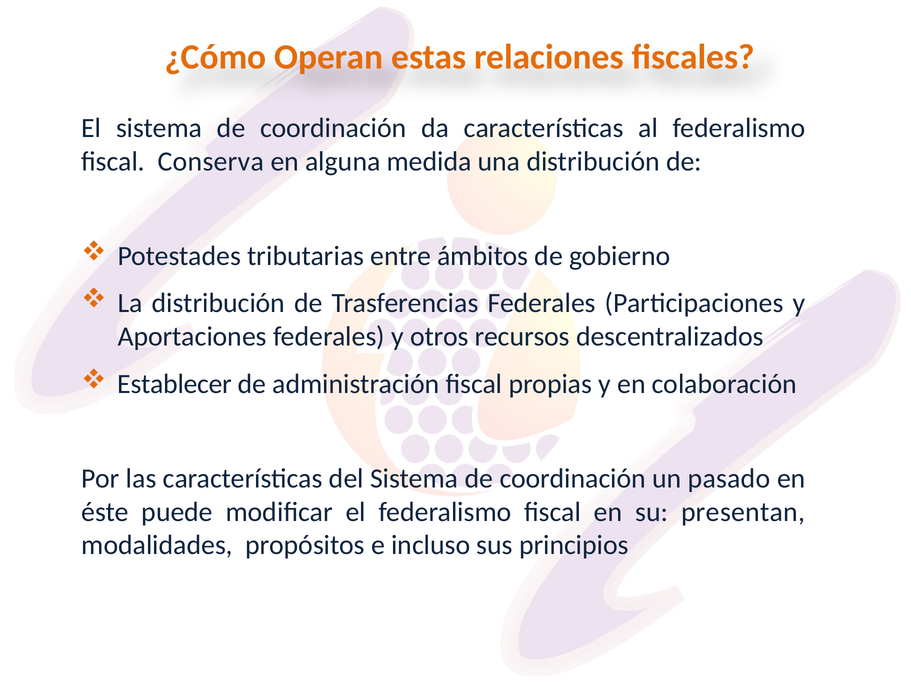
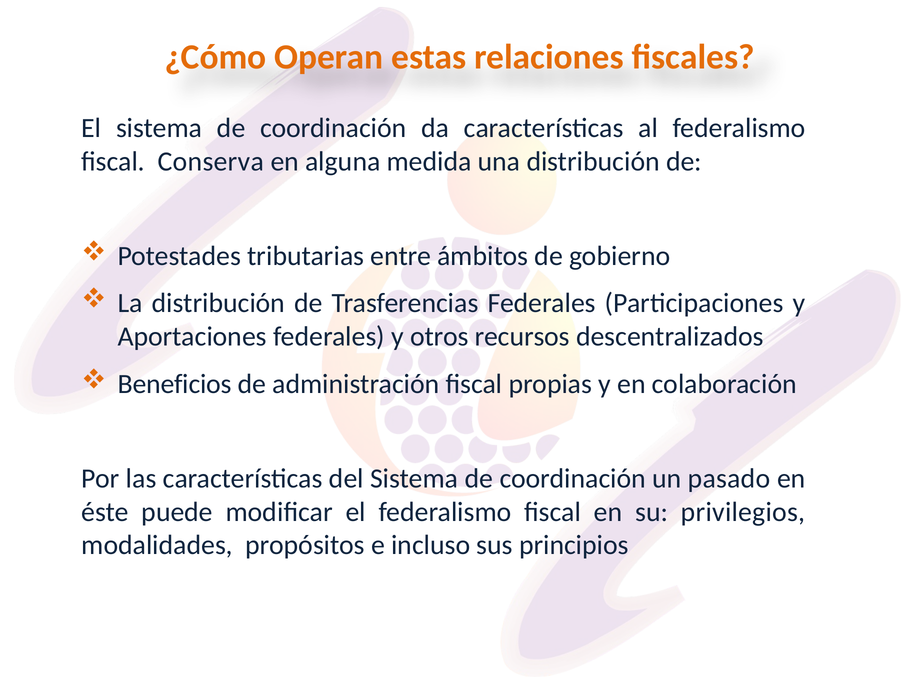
Establecer: Establecer -> Beneficios (175, 384)
presentan: presentan -> privilegios (743, 512)
